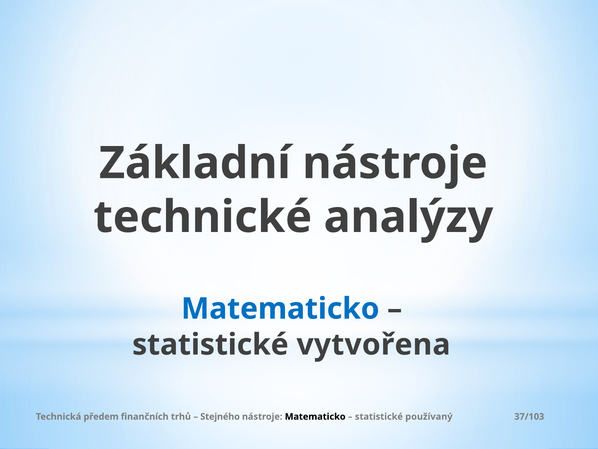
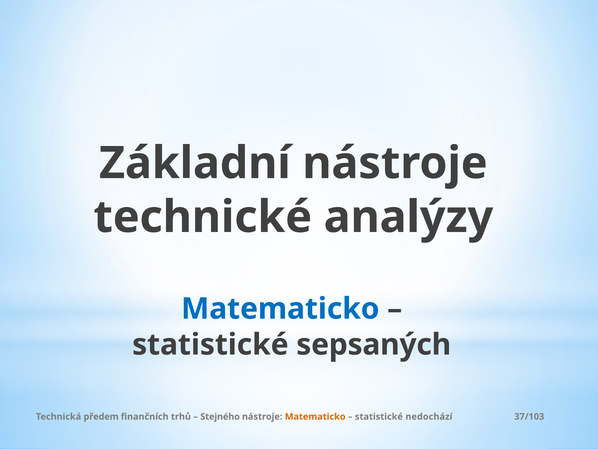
vytvořena: vytvořena -> sepsaných (374, 344)
Matematicko colour: black -> orange (315, 416)
používaný: používaný -> nedochází (429, 416)
